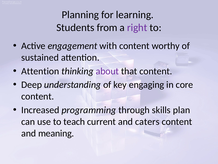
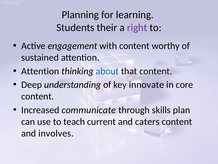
from: from -> their (107, 27)
about colour: purple -> blue (107, 71)
engaging: engaging -> innovate (146, 85)
programming: programming -> communicate (89, 110)
meaning: meaning -> involves (56, 133)
